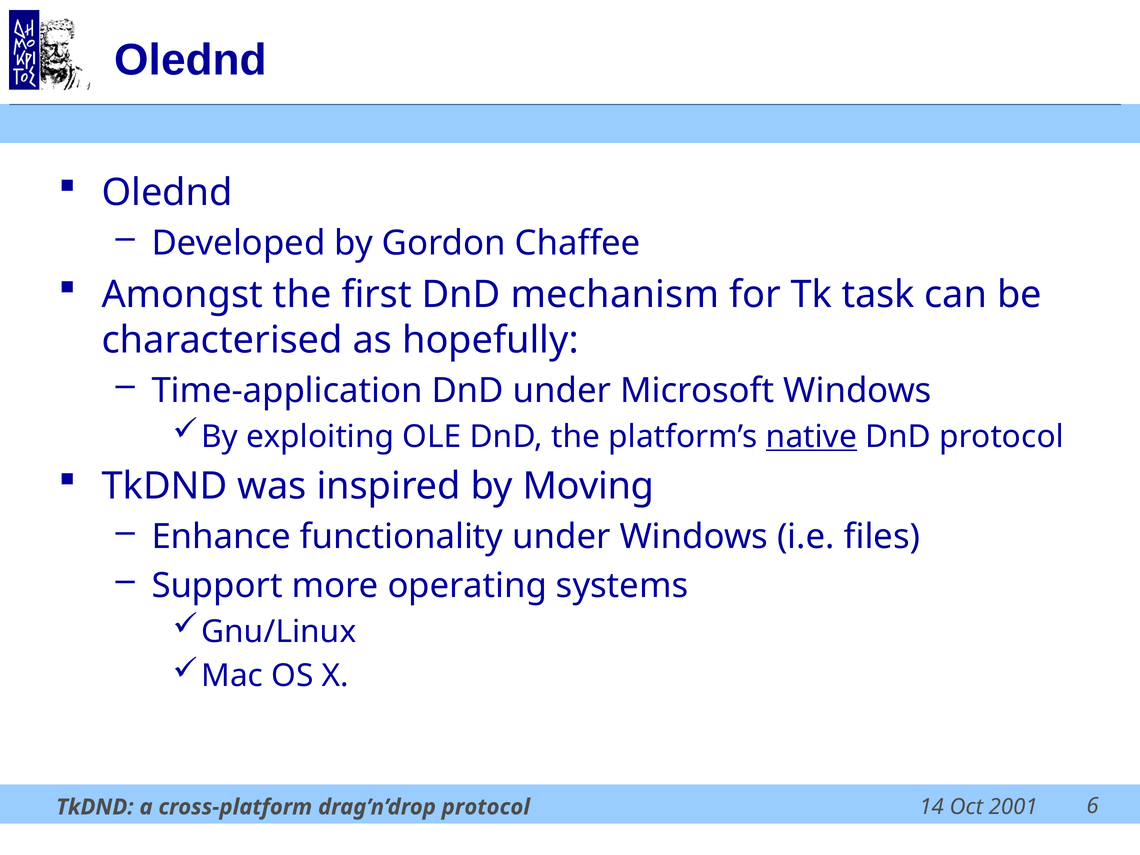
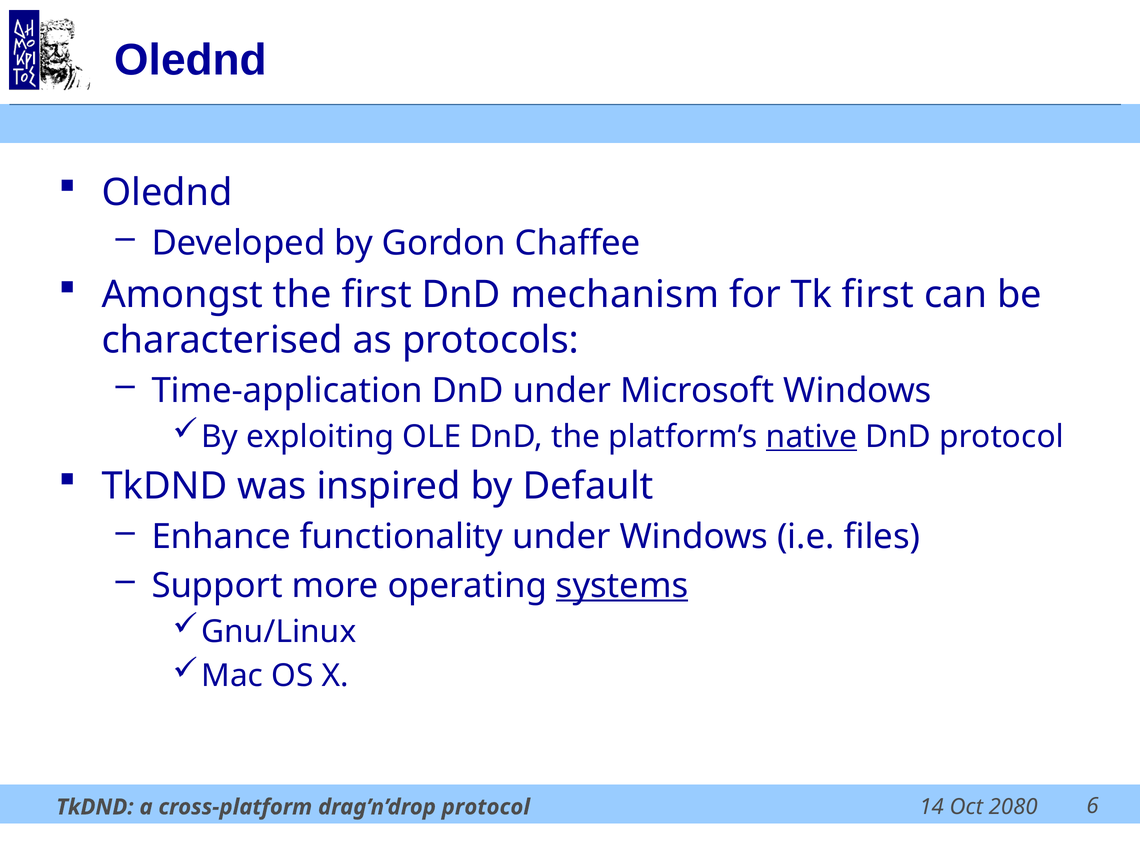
Tk task: task -> first (878, 295)
hopefully: hopefully -> protocols (490, 340)
Moving: Moving -> Default (588, 486)
systems underline: none -> present (622, 586)
2001: 2001 -> 2080 (1013, 807)
